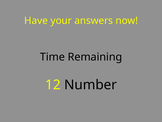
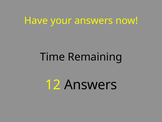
12 Number: Number -> Answers (91, 84)
